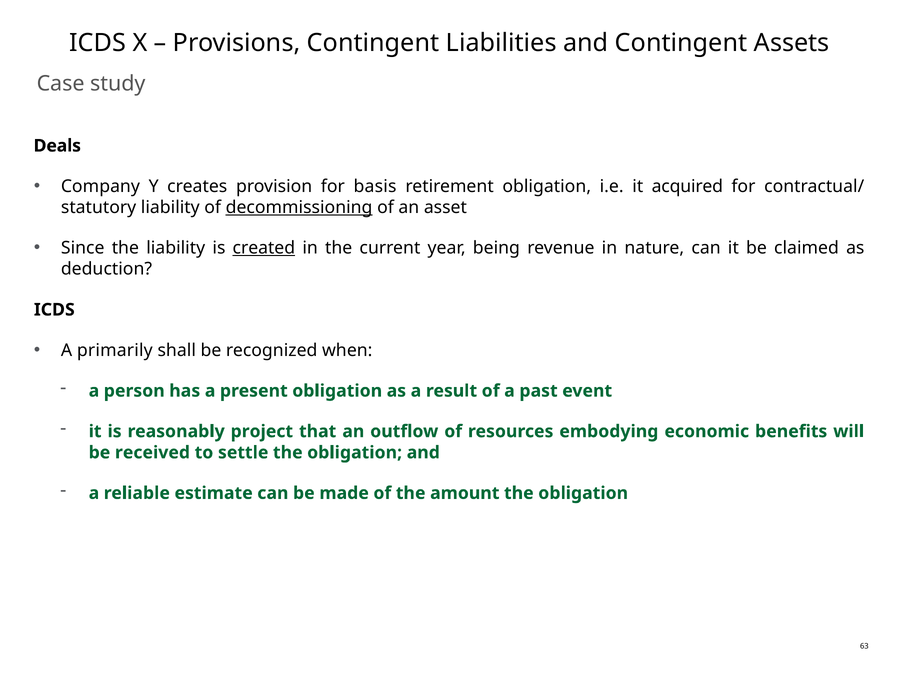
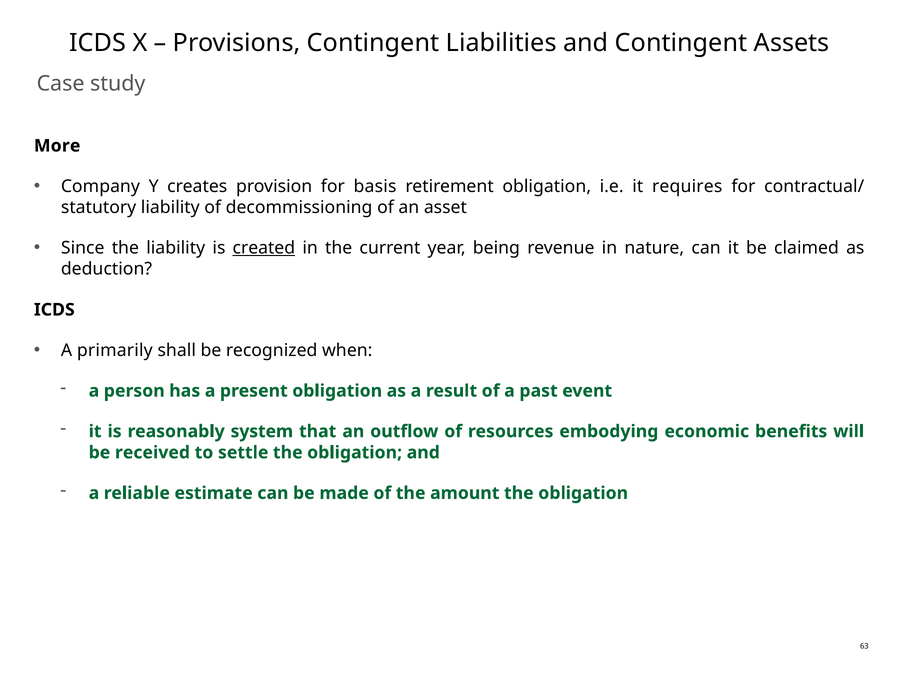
Deals: Deals -> More (57, 146)
acquired: acquired -> requires (687, 186)
decommissioning underline: present -> none (299, 208)
project: project -> system (262, 432)
